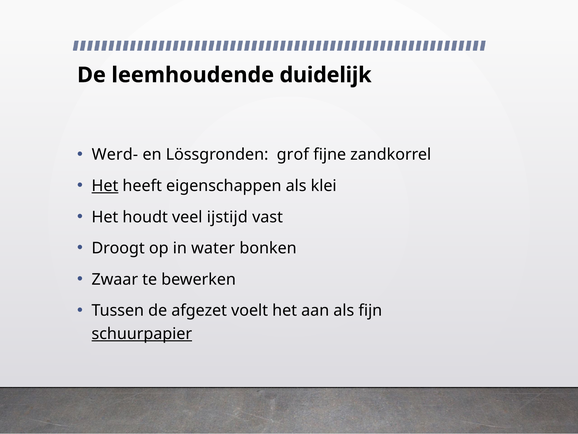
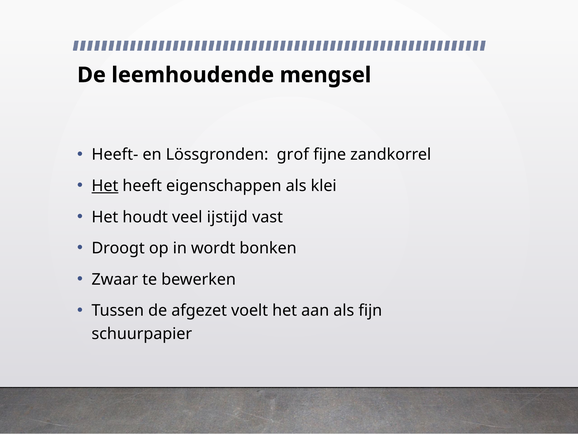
duidelijk: duidelijk -> mengsel (325, 75)
Werd-: Werd- -> Heeft- (115, 155)
water: water -> wordt (213, 248)
schuurpapier underline: present -> none (142, 333)
